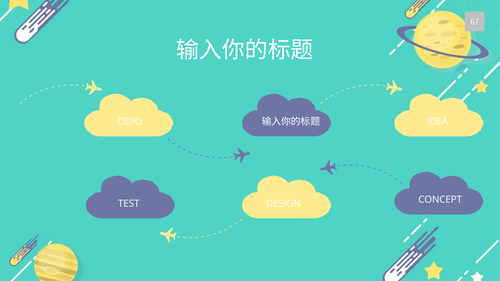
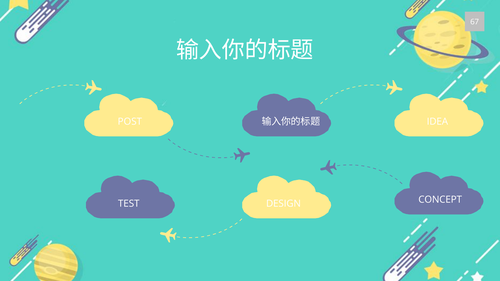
ODIO: ODIO -> POST (130, 122)
